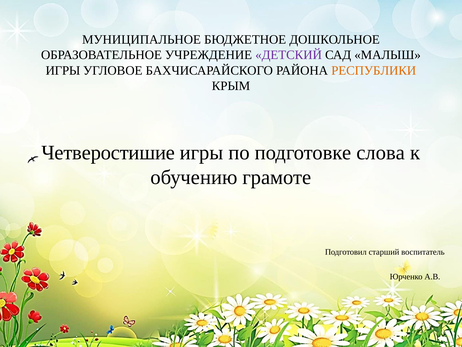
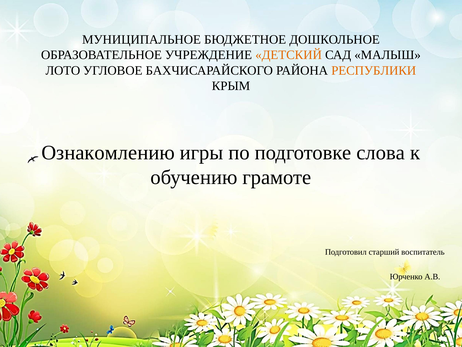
ДЕТСКИЙ colour: purple -> orange (289, 55)
ИГРЫ: ИГРЫ -> ЛОТО (63, 70)
Четверостишие: Четверостишие -> Ознакомлению (108, 153)
